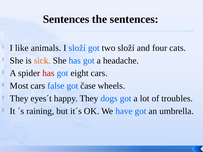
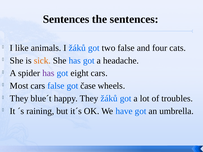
I složí: složí -> žáků (77, 48)
two složí: složí -> false (126, 48)
has colour: red -> purple (48, 73)
eyes´t: eyes´t -> blue´t (41, 99)
They dogs: dogs -> žáků (109, 99)
